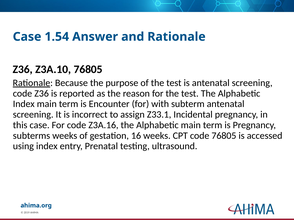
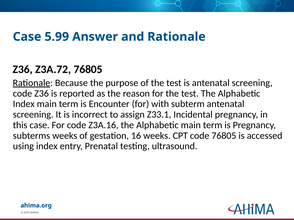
1.54: 1.54 -> 5.99 (57, 37)
Z3A.10: Z3A.10 -> Z3A.72 (53, 69)
